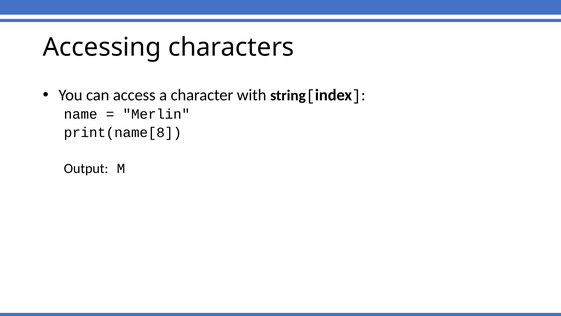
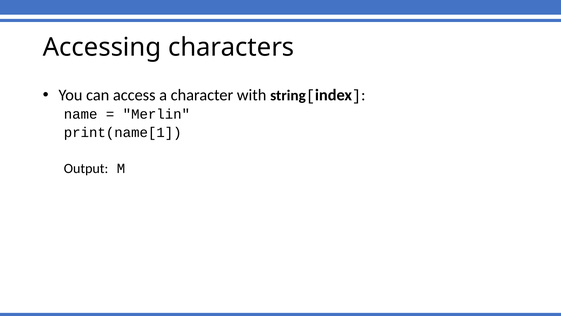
print(name[8: print(name[8 -> print(name[1 (123, 132)
